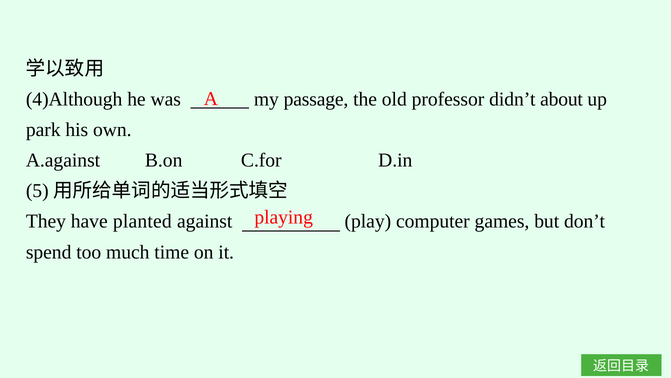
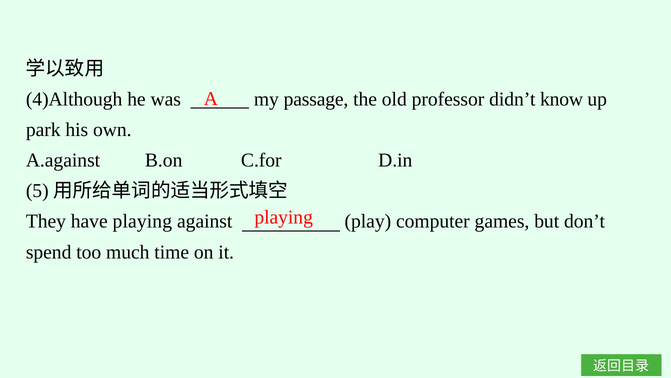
about: about -> know (562, 99)
have planted: planted -> playing (142, 221)
